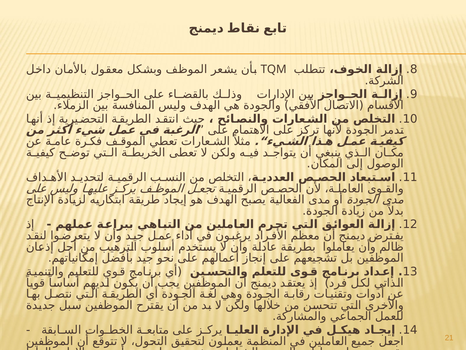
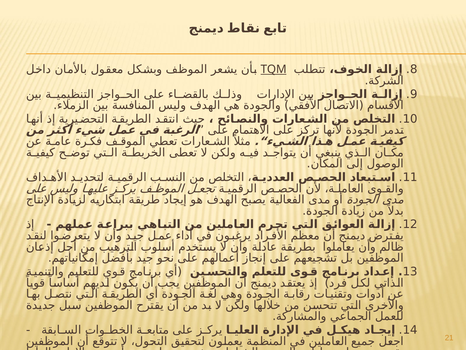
TQM underline: none -> present (274, 69)
